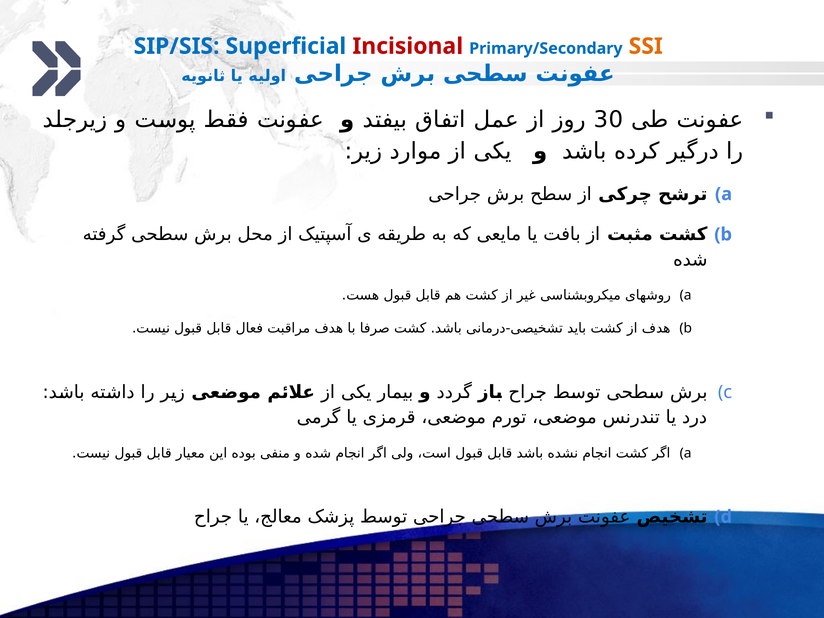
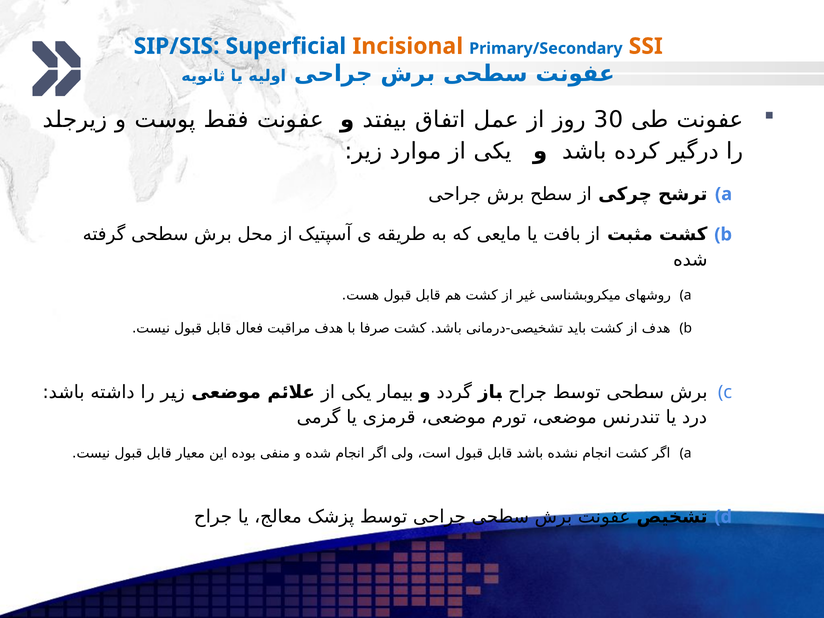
Incisional colour: red -> orange (408, 46)
